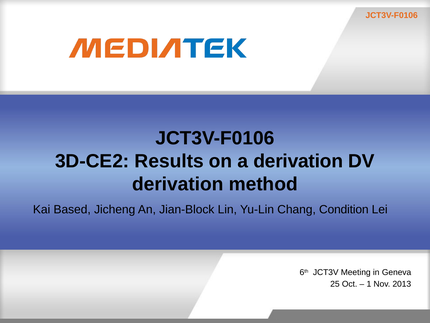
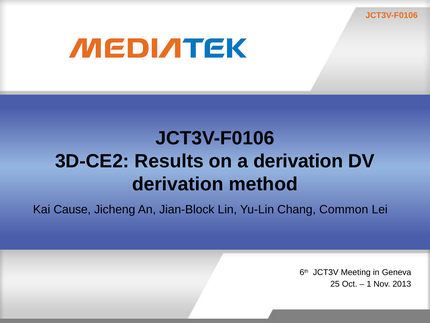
Based: Based -> Cause (72, 209)
Condition: Condition -> Common (344, 209)
